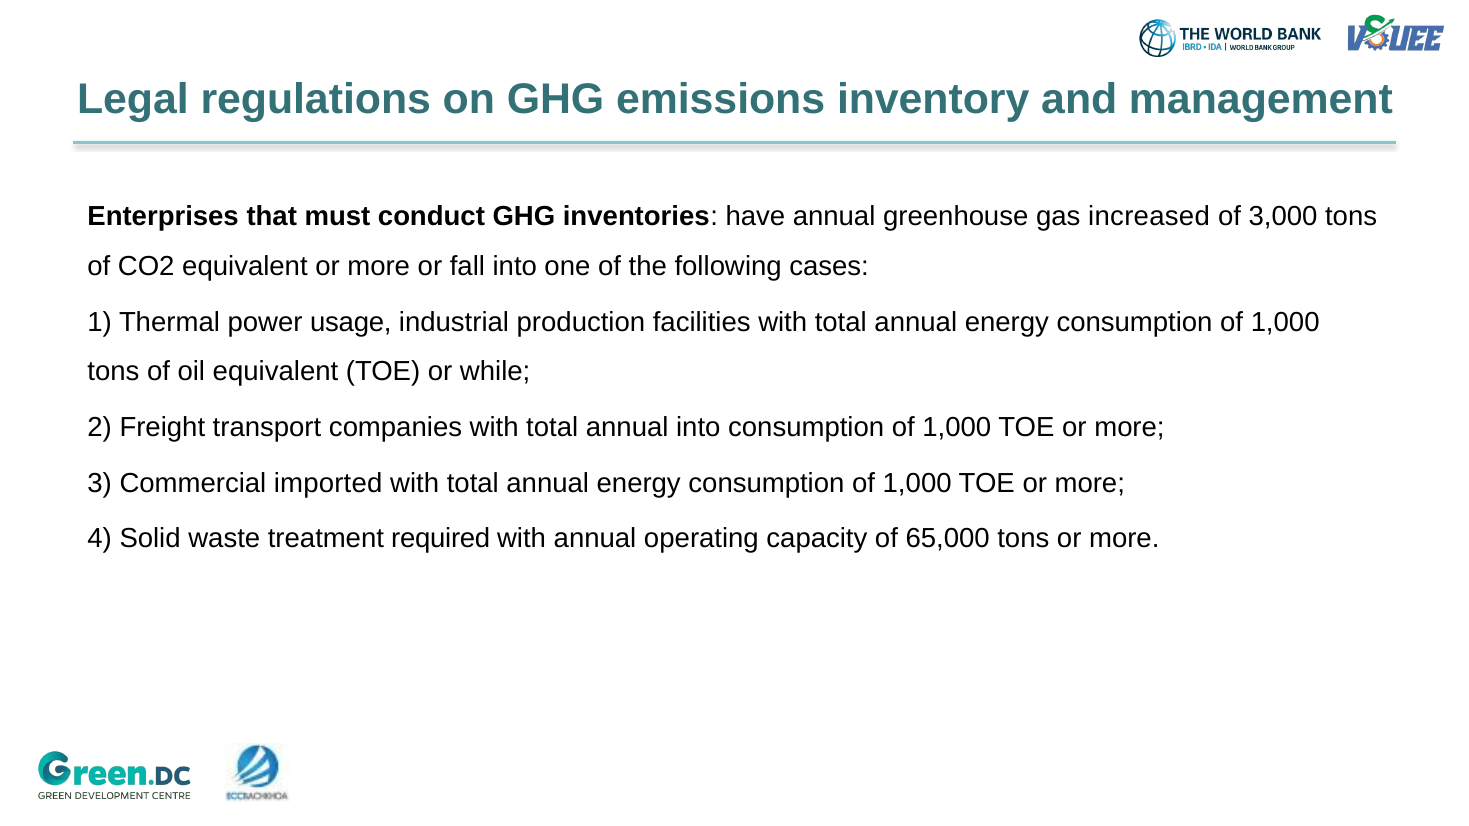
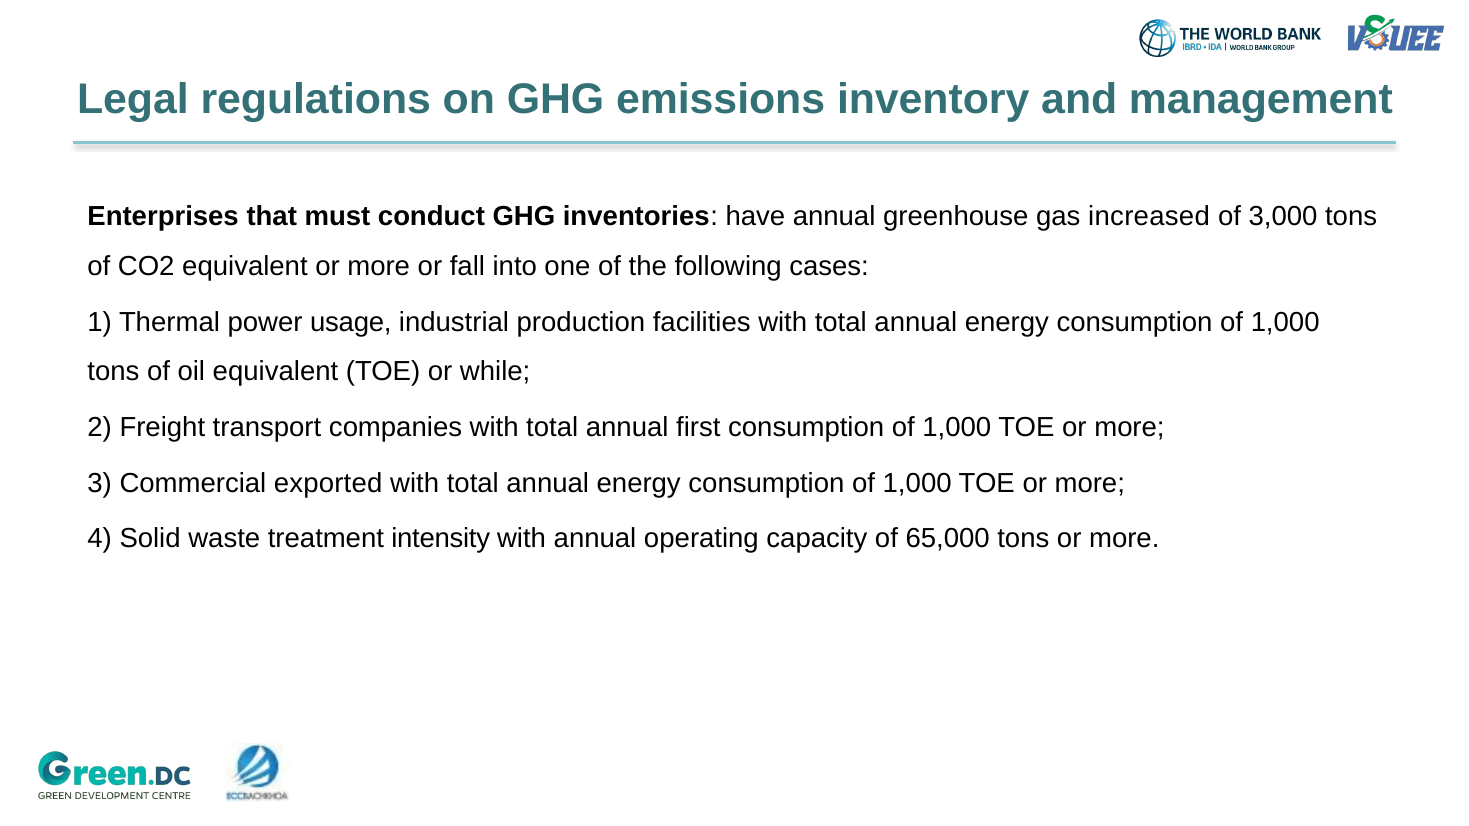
annual into: into -> first (698, 427)
imported: imported -> exported (328, 483)
required: required -> intensity (441, 539)
